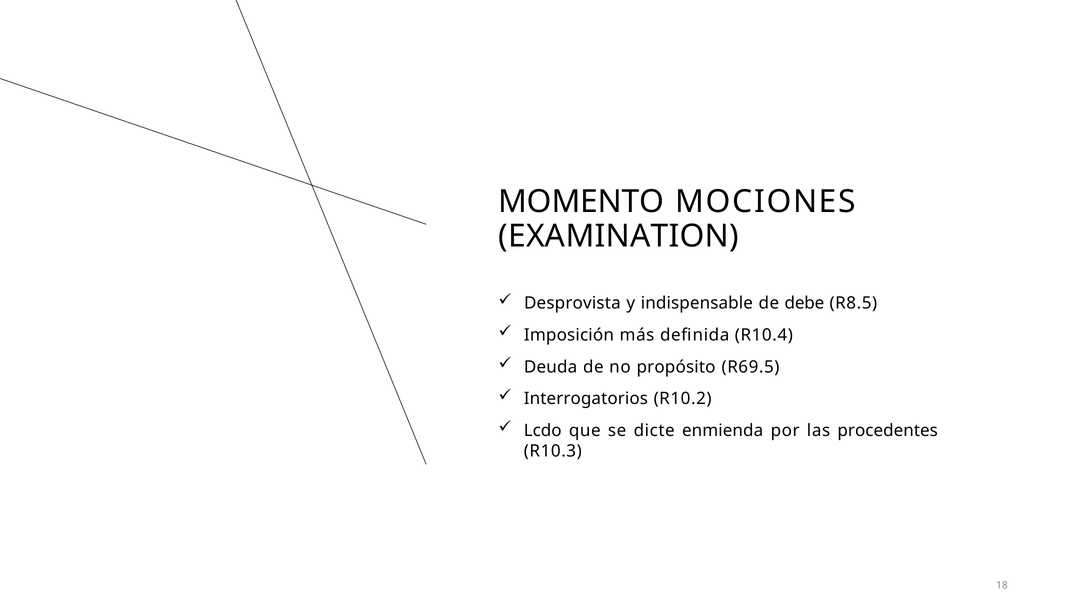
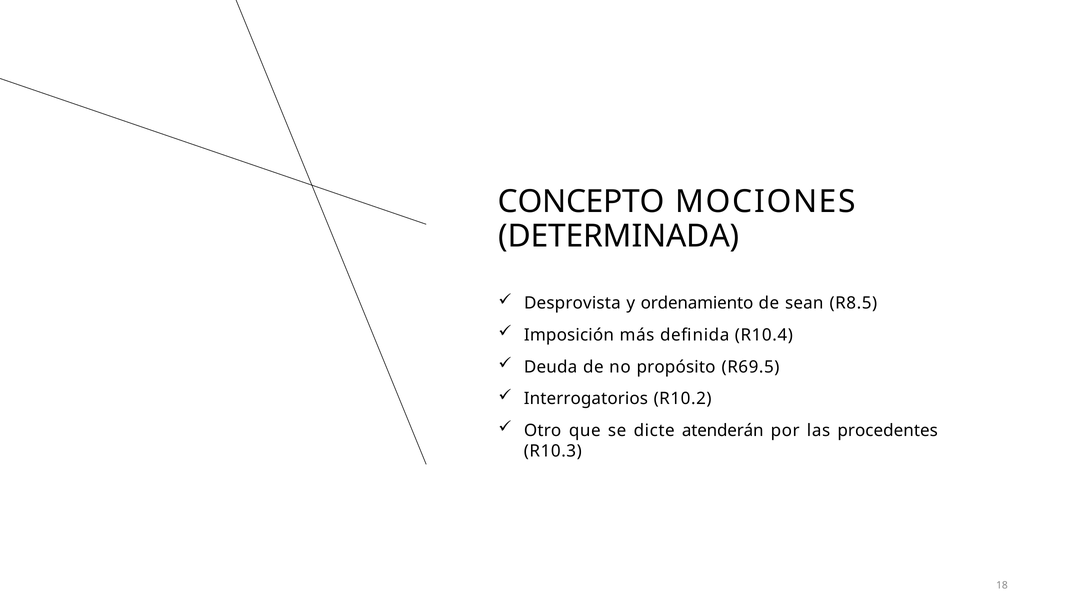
MOMENTO: MOMENTO -> CONCEPTO (581, 202)
EXAMINATION: EXAMINATION -> DETERMINADA (619, 236)
indispensable: indispensable -> ordenamiento (697, 303)
debe: debe -> sean (804, 303)
Lcdo: Lcdo -> Otro (543, 430)
enmienda: enmienda -> atenderán (723, 430)
